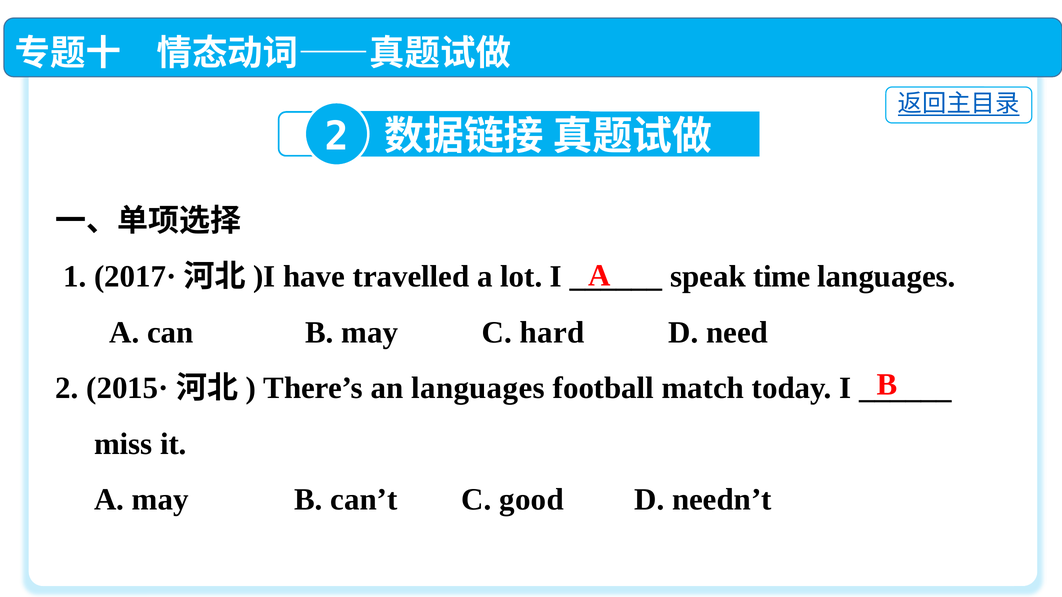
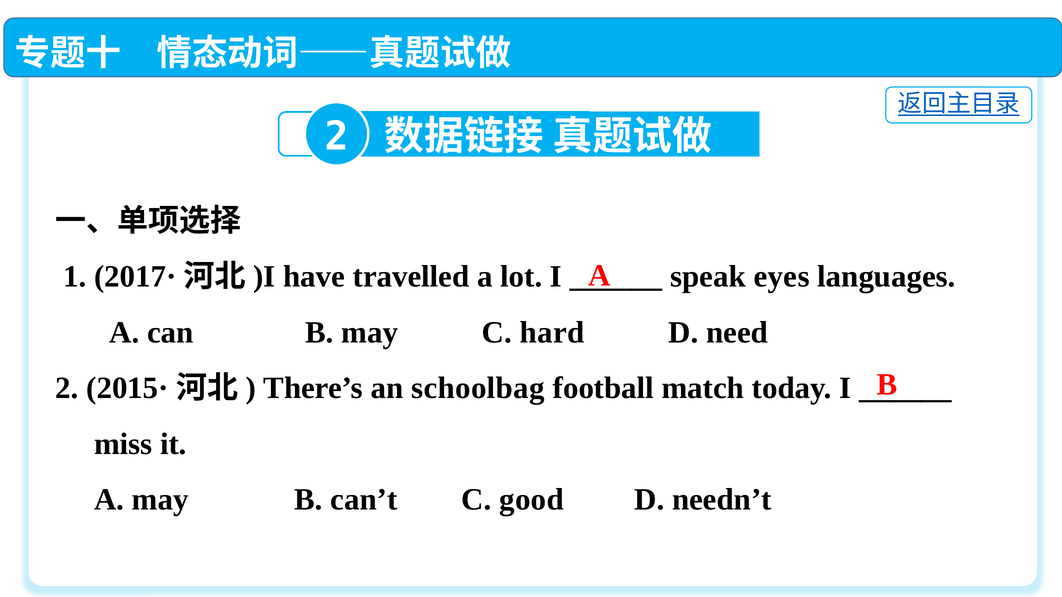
time: time -> eyes (782, 277)
an languages: languages -> schoolbag (478, 388)
